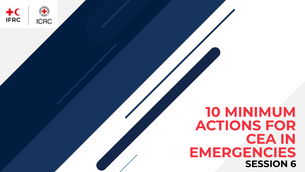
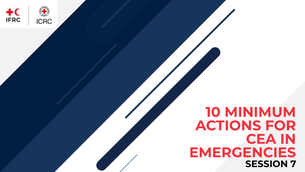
6: 6 -> 7 (293, 164)
